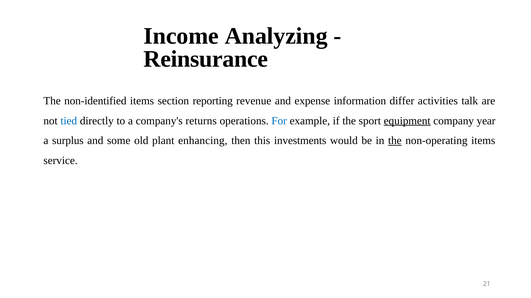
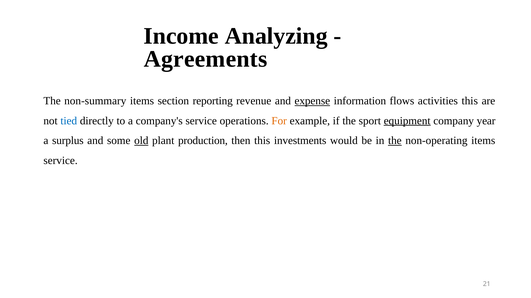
Reinsurance: Reinsurance -> Agreements (206, 59)
non-identified: non-identified -> non-summary (95, 101)
expense underline: none -> present (312, 101)
differ: differ -> flows (402, 101)
activities talk: talk -> this (470, 101)
company's returns: returns -> service (201, 121)
For colour: blue -> orange (279, 121)
old underline: none -> present (141, 141)
enhancing: enhancing -> production (203, 141)
